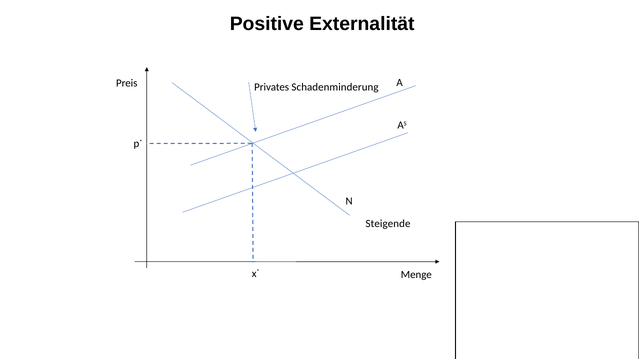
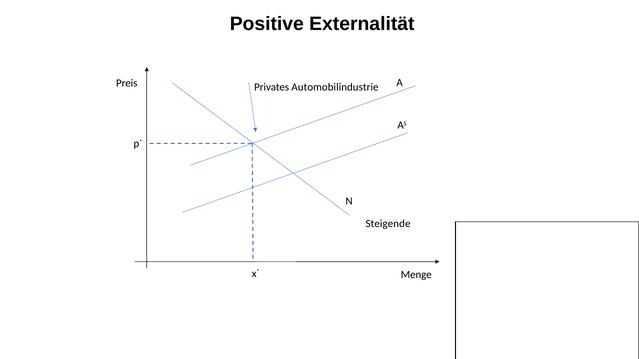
Schadenminderung: Schadenminderung -> Automobilindustrie (335, 87)
